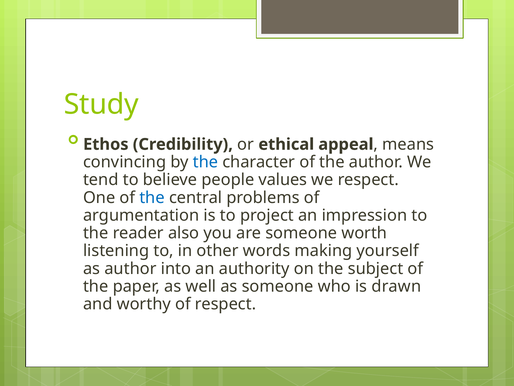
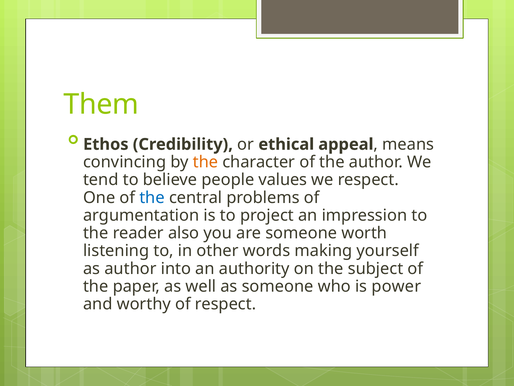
Study: Study -> Them (101, 104)
the colour: blue -> orange (205, 162)
drawn: drawn -> power (396, 286)
